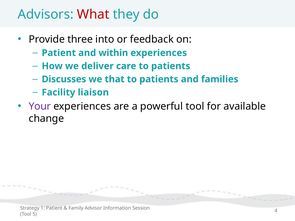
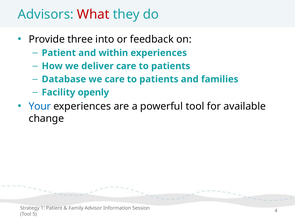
Discusses: Discusses -> Database (64, 79)
we that: that -> care (115, 79)
liaison: liaison -> openly (93, 92)
Your colour: purple -> blue (40, 106)
